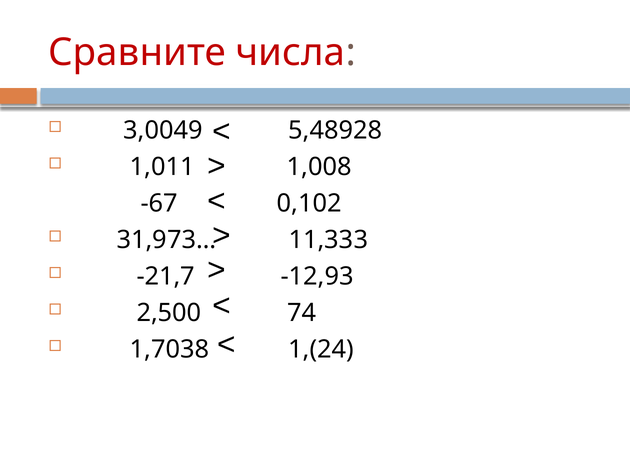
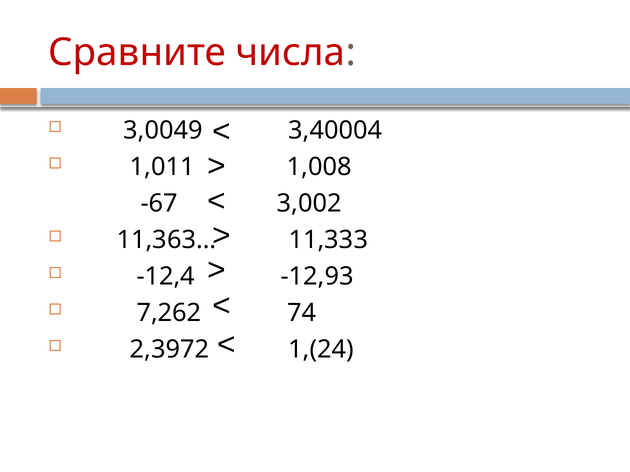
5,48928: 5,48928 -> 3,40004 (335, 130)
0,102: 0,102 -> 3,002 (309, 204)
31,973…: 31,973… -> 11,363… (166, 240)
-21,7: -21,7 -> -12,4 (166, 277)
2,500: 2,500 -> 7,262 (169, 313)
1,7038: 1,7038 -> 2,3972 (170, 350)
